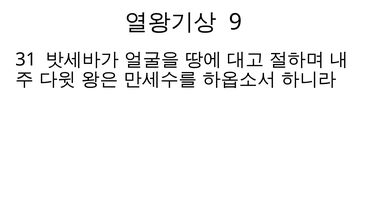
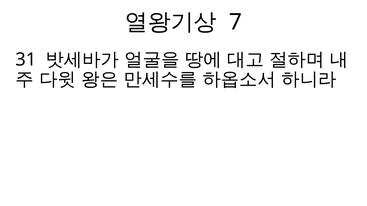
9: 9 -> 7 (236, 22)
